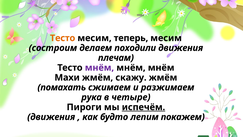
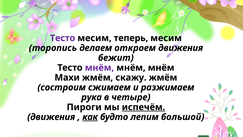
Тесто colour: orange -> purple (63, 38)
состроим: состроим -> торопись (53, 48)
походили: походили -> откроем (135, 48)
плечам: плечам -> бежит (116, 58)
помахать: помахать -> состроим (62, 87)
как underline: none -> present (90, 117)
покажем: покажем -> большой (183, 117)
